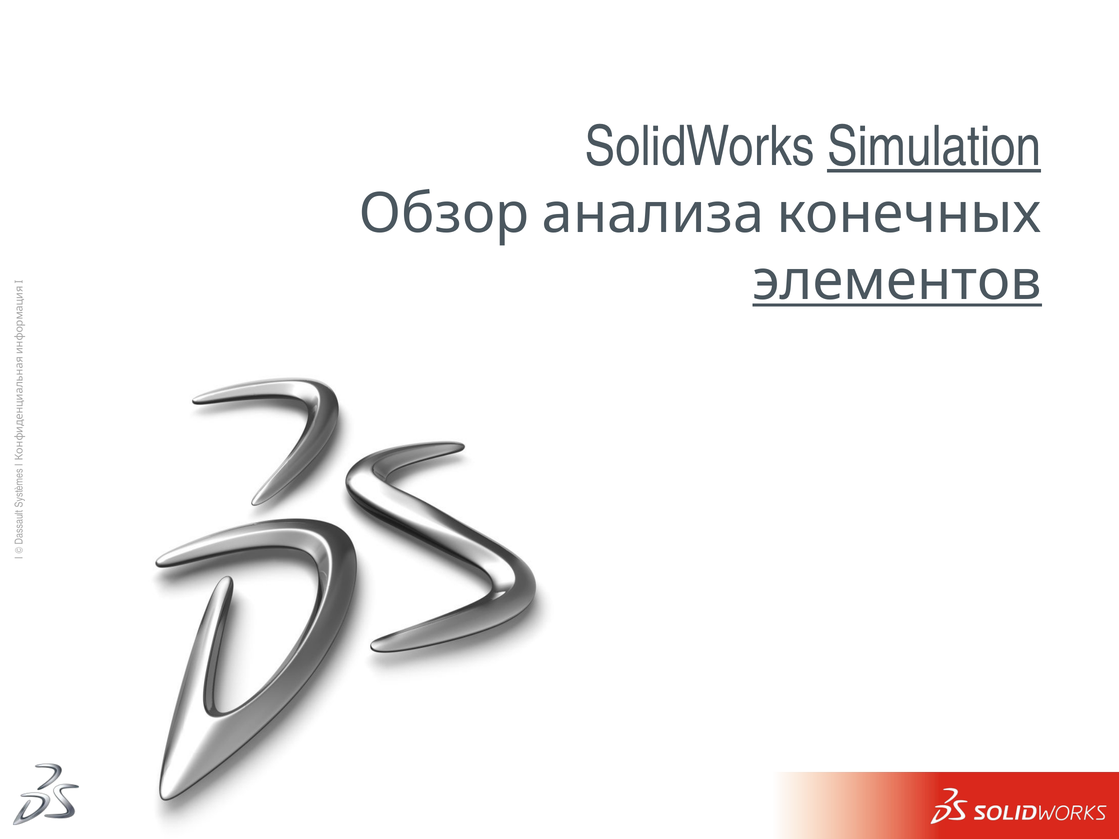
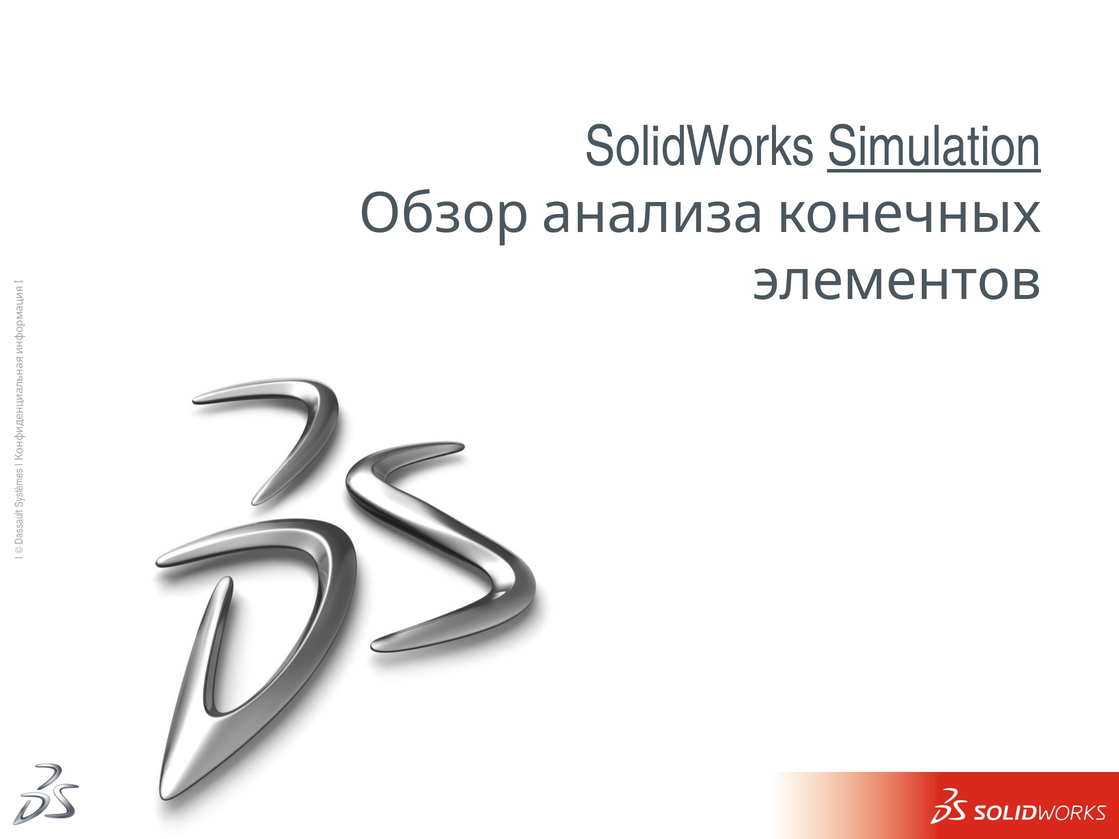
элементов underline: present -> none (897, 281)
